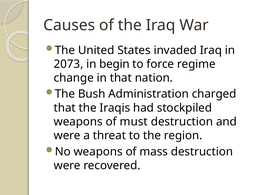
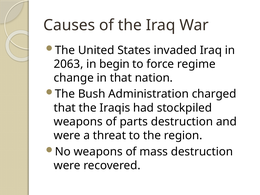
2073: 2073 -> 2063 (69, 64)
must: must -> parts (134, 122)
